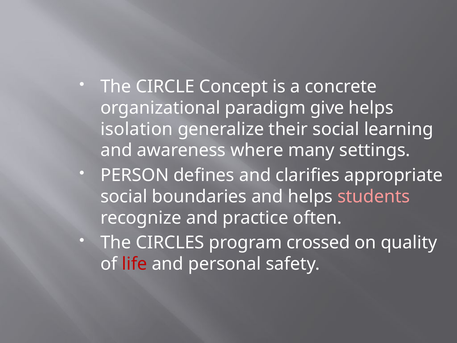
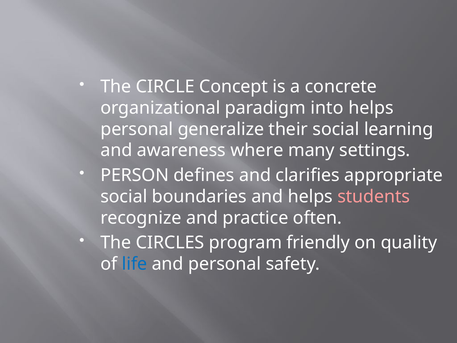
give: give -> into (327, 108)
isolation: isolation -> personal (137, 129)
crossed: crossed -> friendly (318, 243)
life colour: red -> blue (135, 264)
